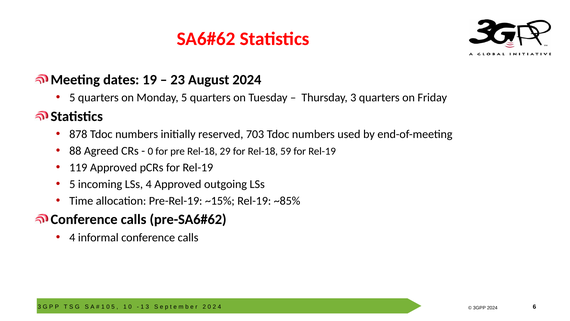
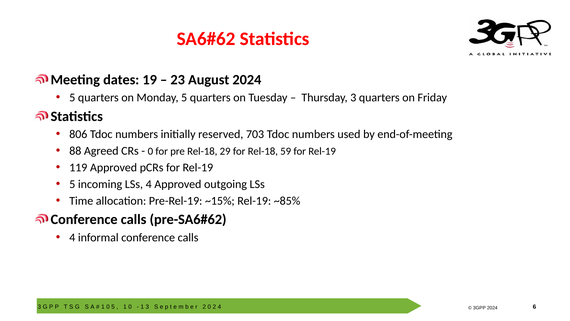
878: 878 -> 806 (78, 134)
